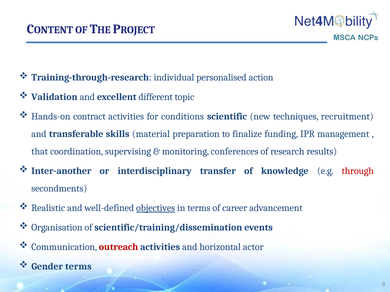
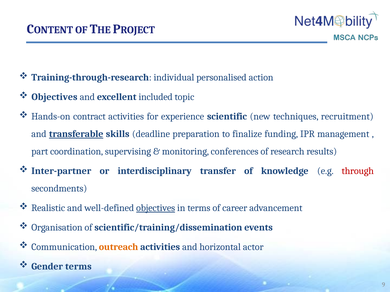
Validation: Validation -> Objectives (54, 97)
different: different -> included (156, 97)
conditions: conditions -> experience (183, 117)
transferable underline: none -> present (76, 134)
material: material -> deadline (151, 134)
that: that -> part (40, 152)
Inter-another: Inter-another -> Inter-partner (61, 171)
outreach colour: red -> orange (119, 247)
